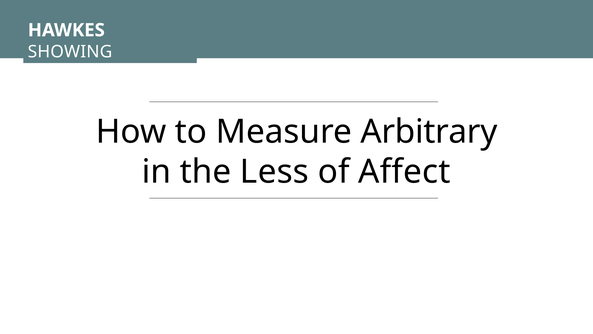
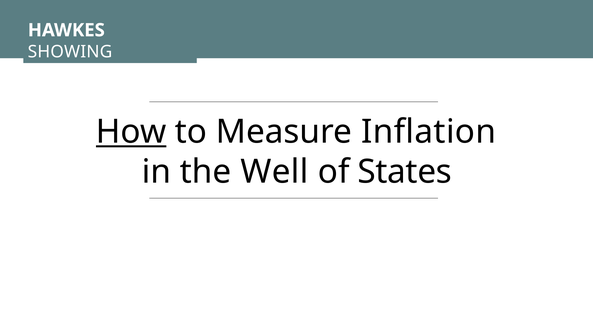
How underline: none -> present (131, 132)
Arbitrary: Arbitrary -> Inflation (429, 132)
Less: Less -> Well (274, 172)
Affect: Affect -> States (405, 172)
